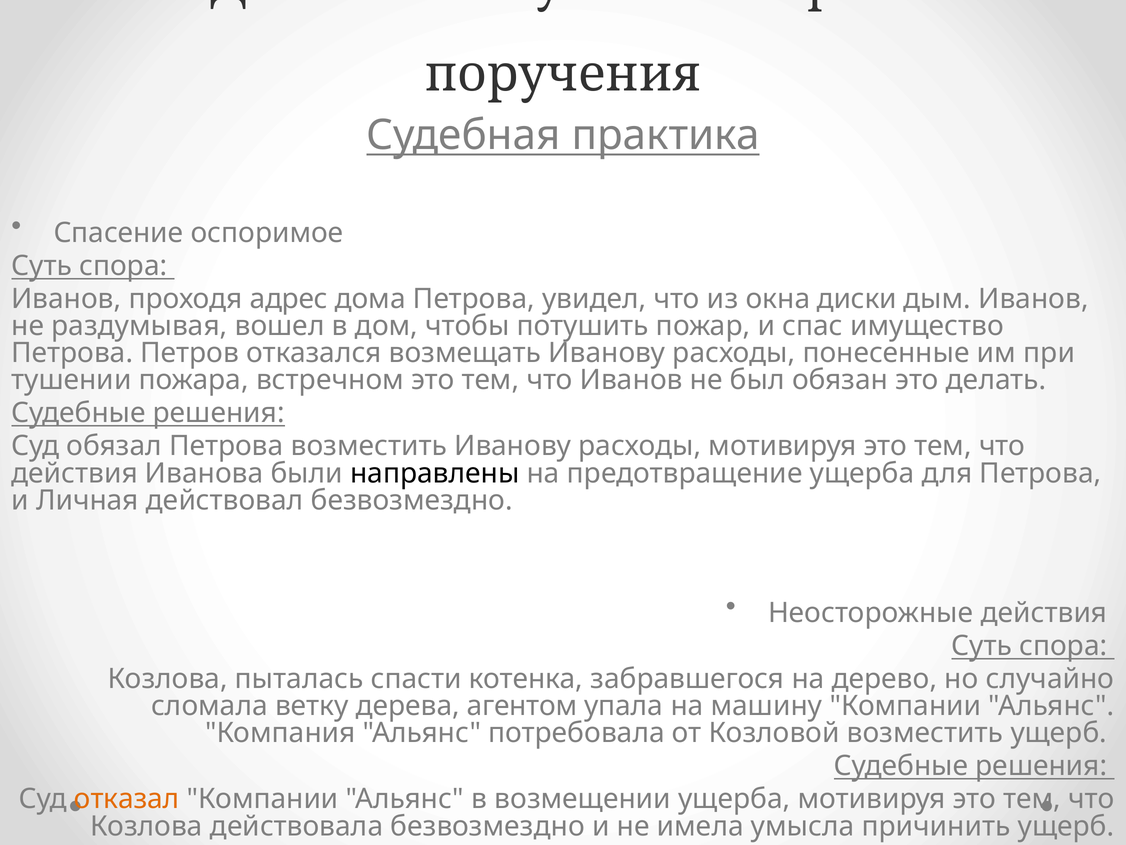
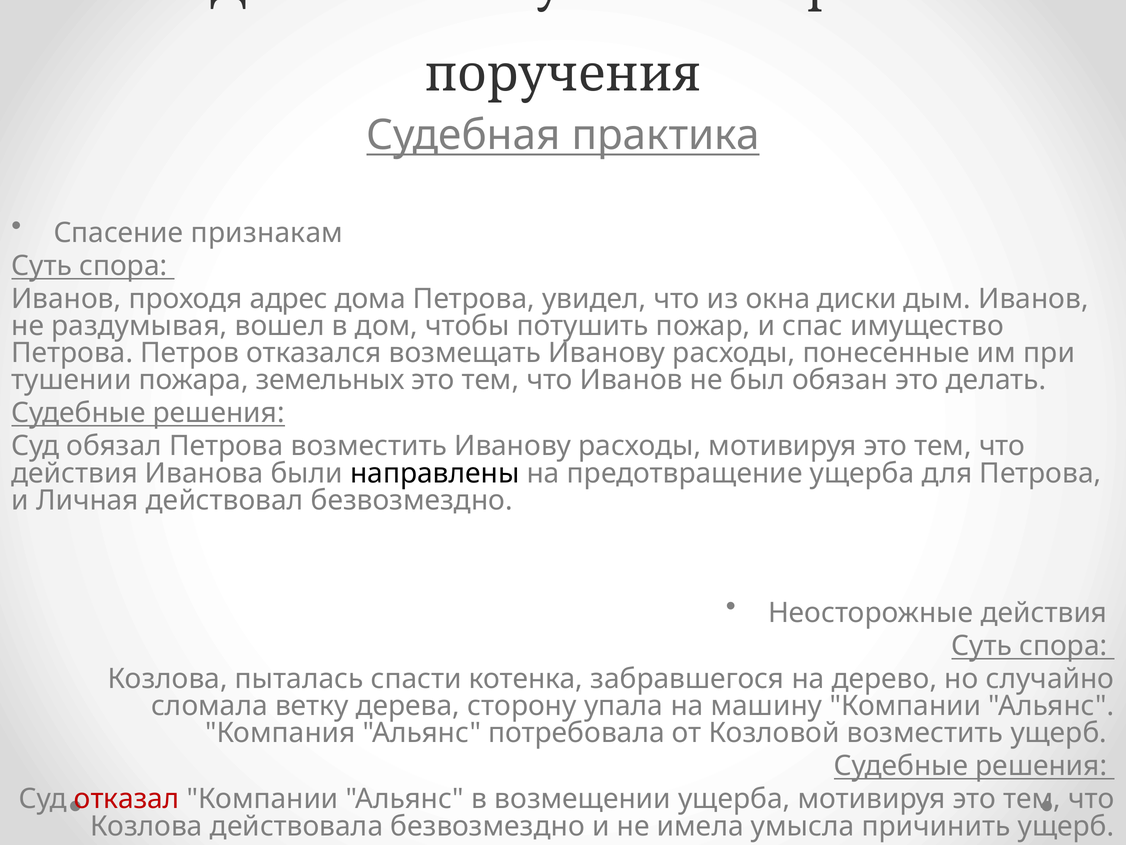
оспоримое: оспоримое -> признакам (267, 233)
встречном: встречном -> земельных (330, 380)
агентом: агентом -> сторону (522, 706)
отказал colour: orange -> red (127, 799)
